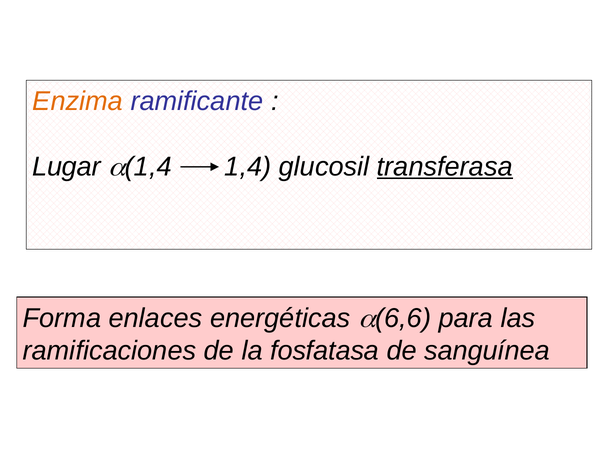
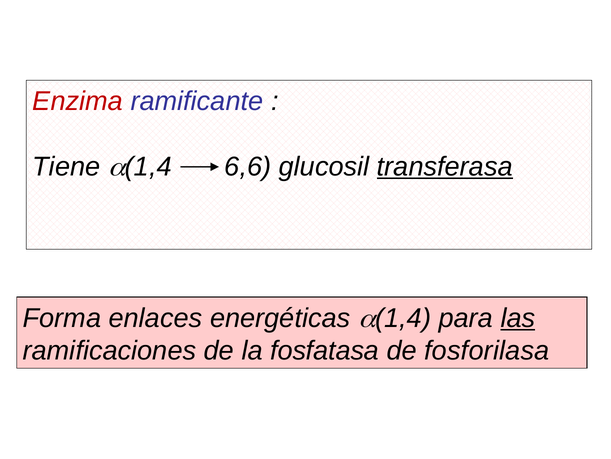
Enzima colour: orange -> red (78, 101)
Lugar: Lugar -> Tiene (66, 166)
1,4: 1,4 -> 6,6 (248, 166)
6,6: 6,6 -> 1,4 (403, 318)
las underline: none -> present (518, 318)
sanguínea: sanguínea -> fosforilasa (487, 350)
